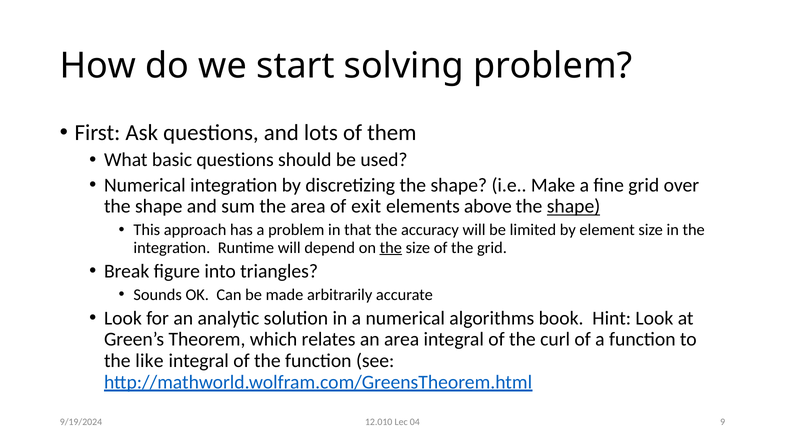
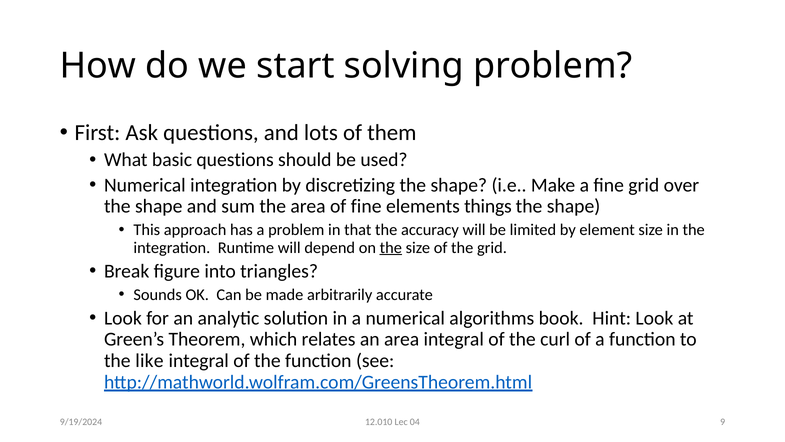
of exit: exit -> fine (366, 206)
above: above -> things (488, 206)
shape underline: present -> none (574, 206)
